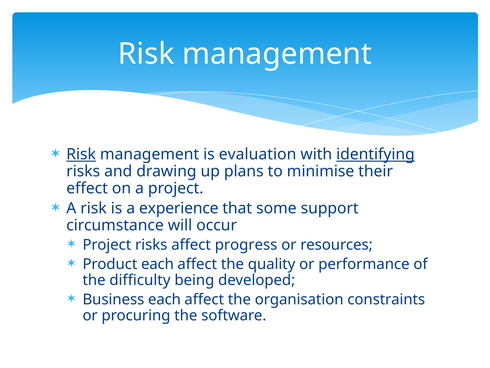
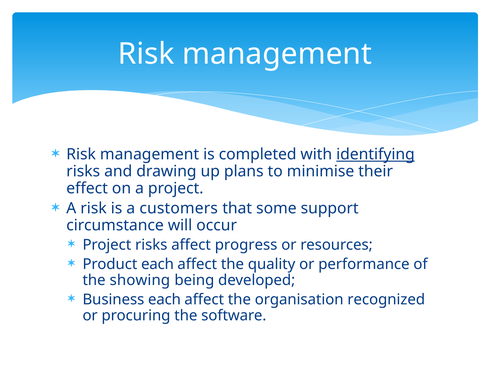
Risk underline: present -> none (81, 154)
evaluation: evaluation -> completed (258, 154)
experience: experience -> customers (179, 208)
difficulty: difficulty -> showing (140, 280)
constraints: constraints -> recognized (386, 299)
